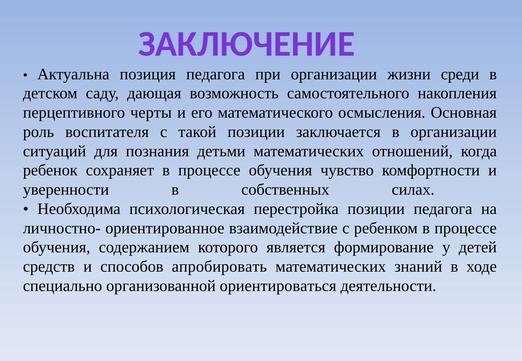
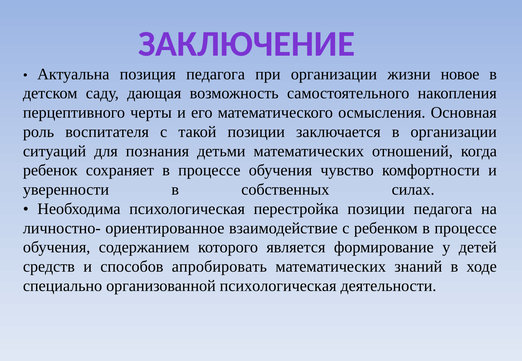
среди: среди -> новое (460, 74)
организованной ориентироваться: ориентироваться -> психологическая (278, 286)
